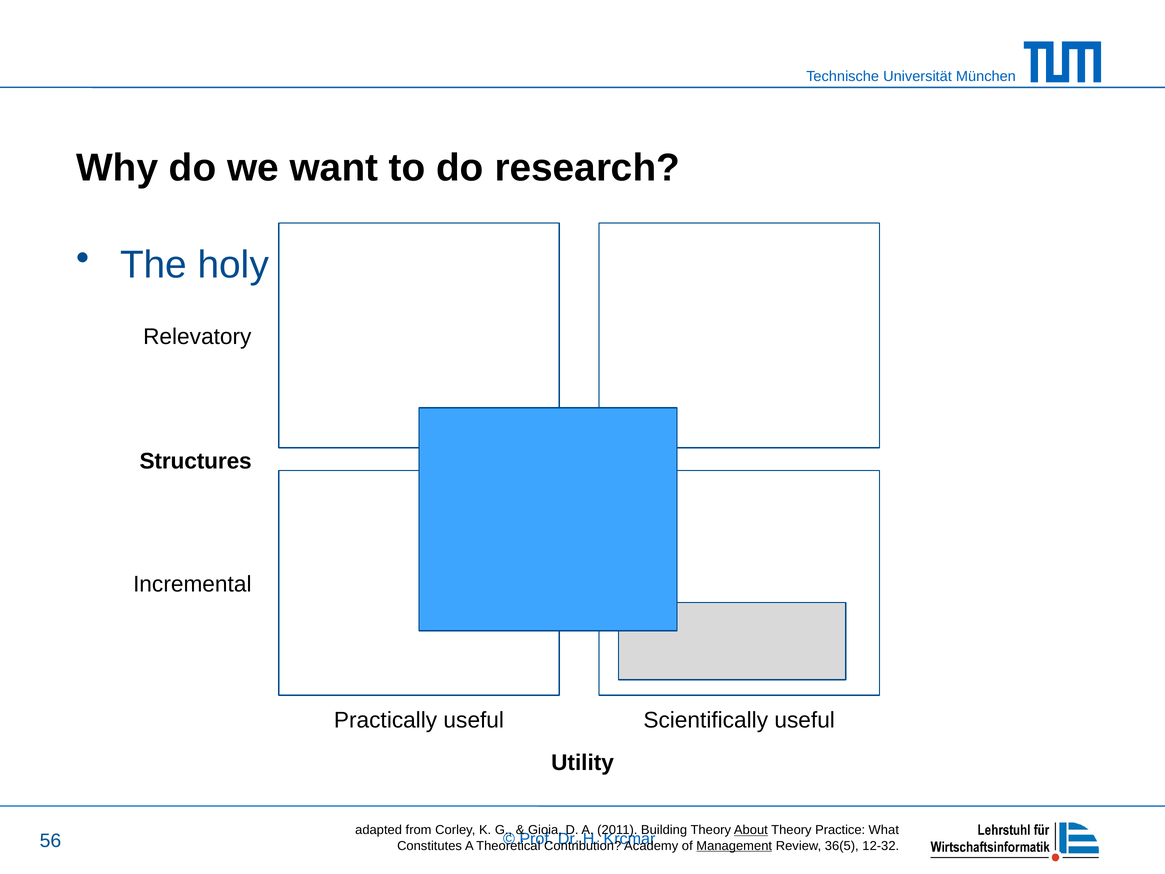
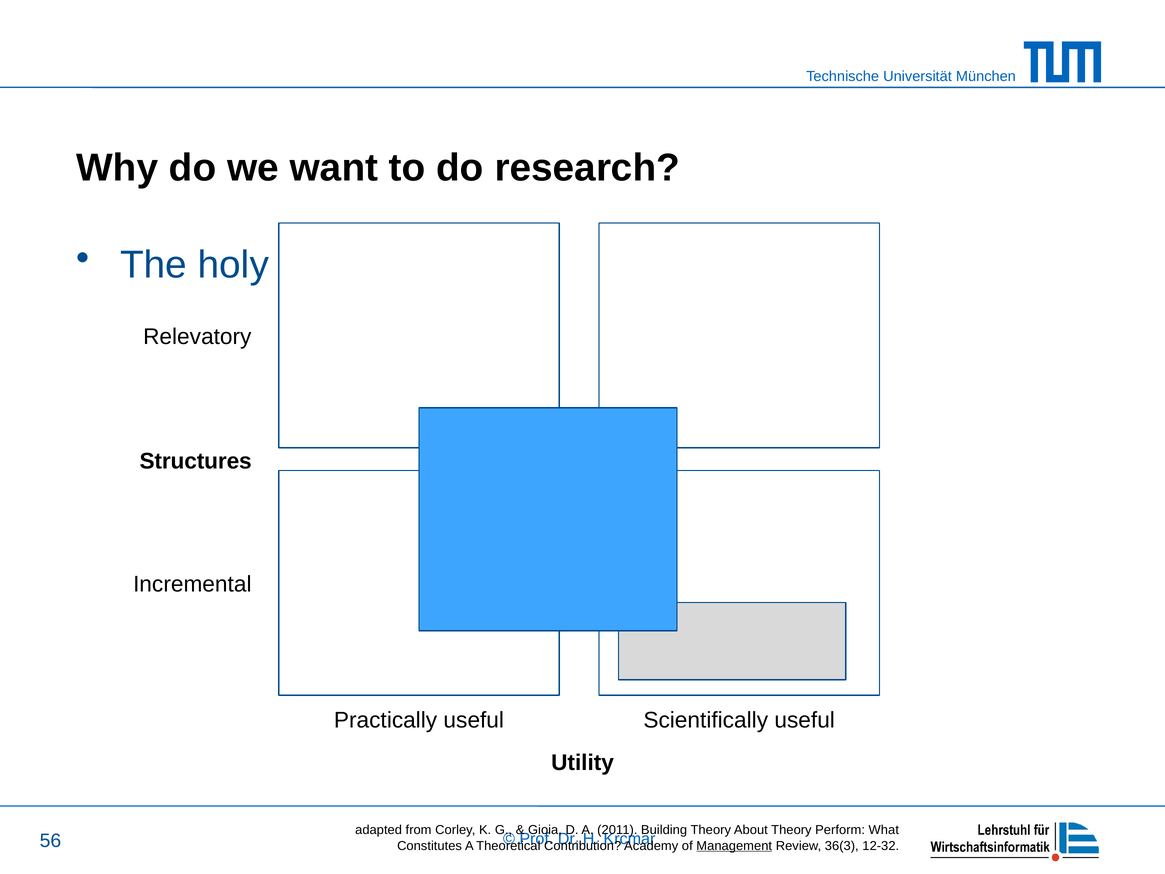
About underline: present -> none (751, 830)
Practice: Practice -> Perform (840, 830)
36(5: 36(5 -> 36(3 (842, 845)
